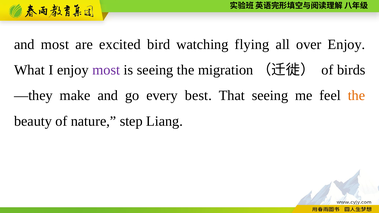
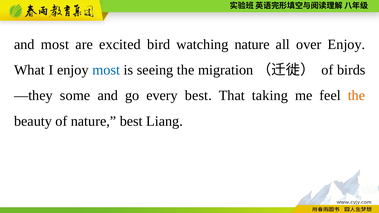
watching flying: flying -> nature (252, 44)
most colour: purple -> blue (106, 70)
make: make -> some (75, 96)
That seeing: seeing -> taking (270, 96)
nature step: step -> best (131, 121)
